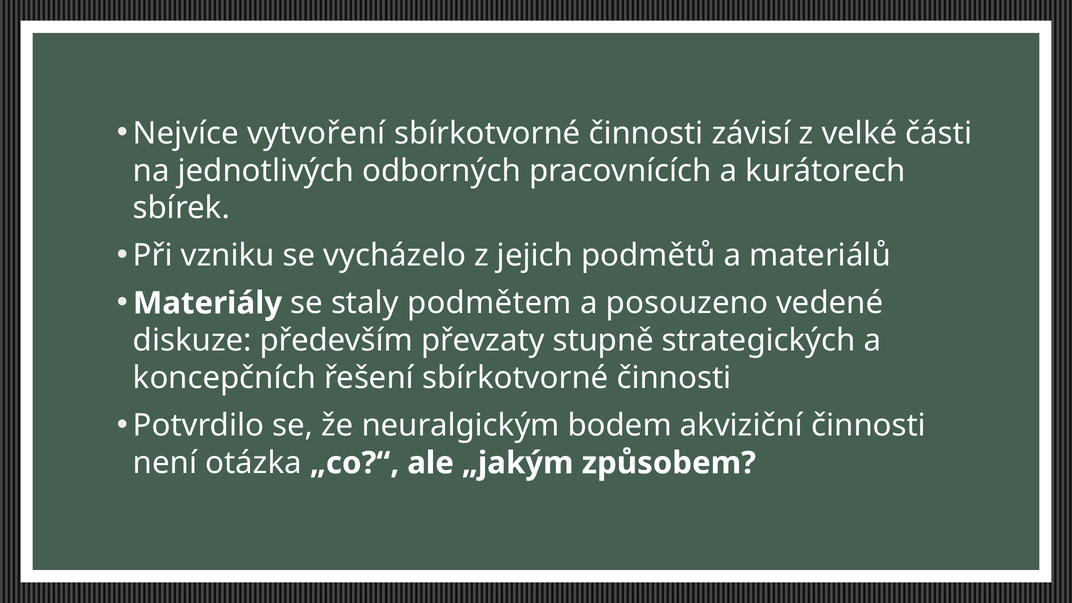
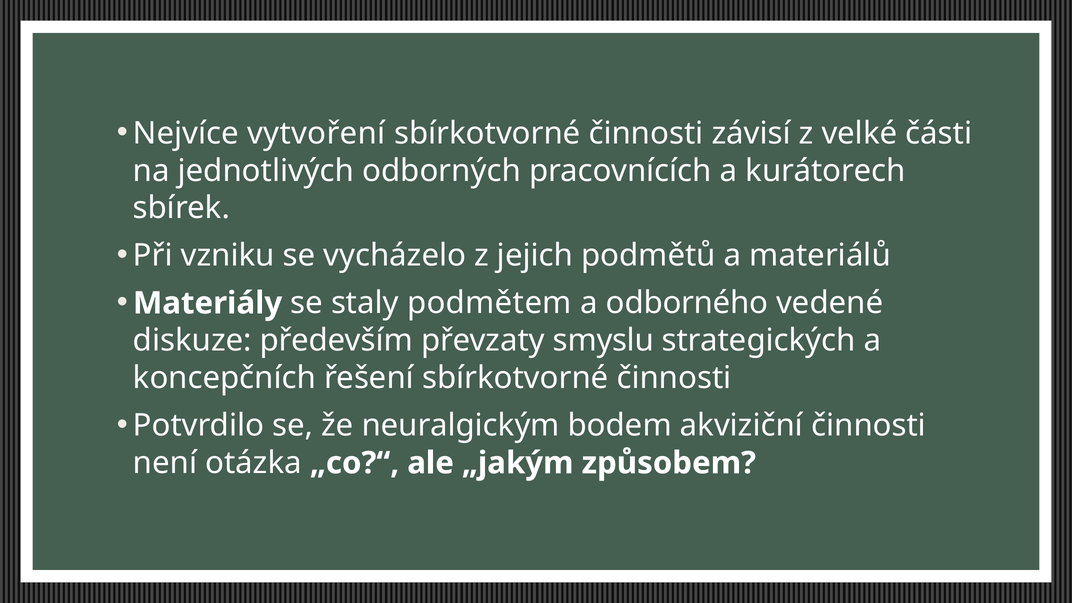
posouzeno: posouzeno -> odborného (687, 303)
stupně: stupně -> smyslu (603, 341)
